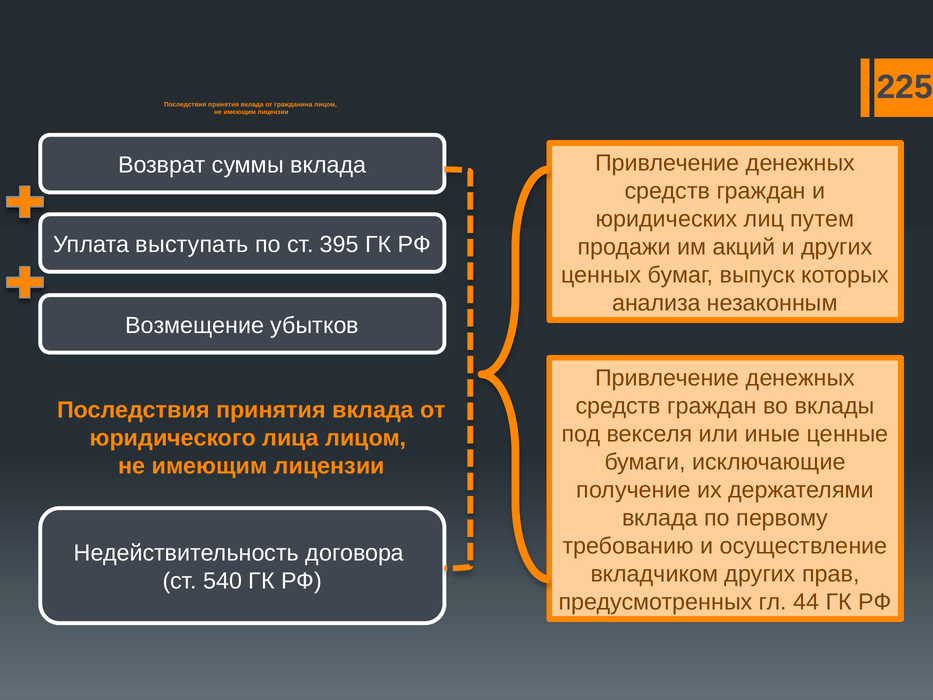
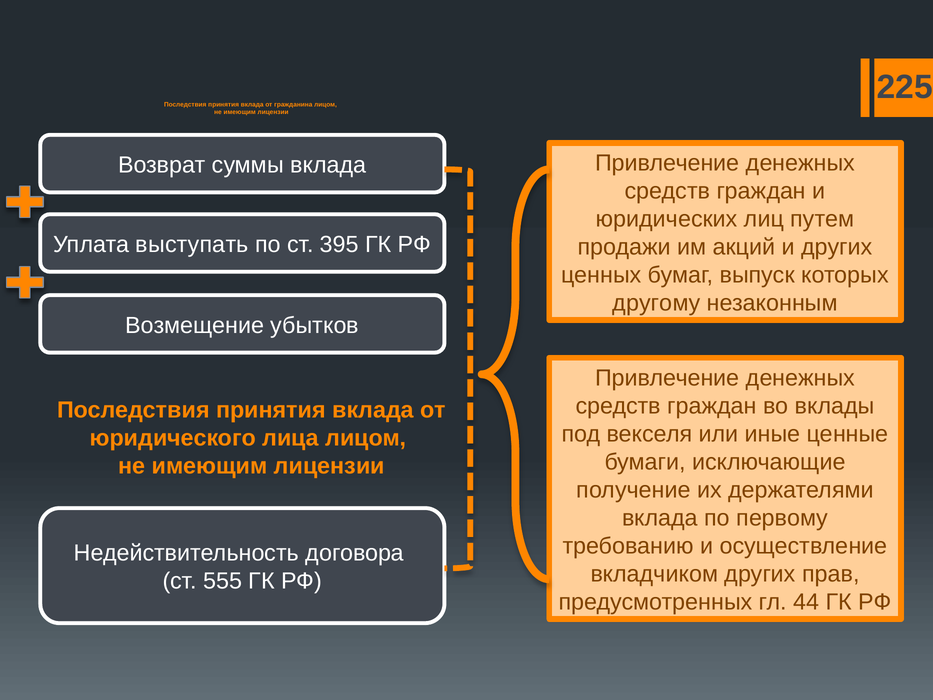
анализа: анализа -> другому (656, 303)
540: 540 -> 555 (223, 581)
